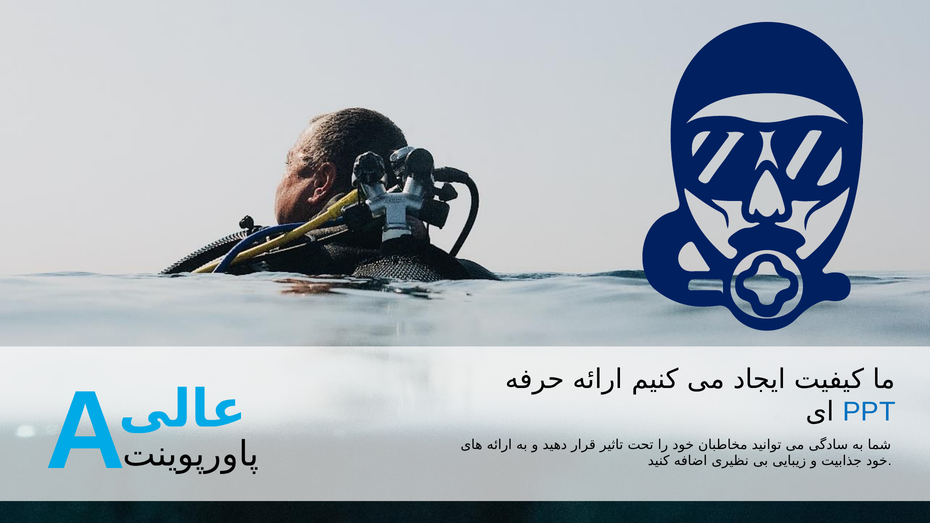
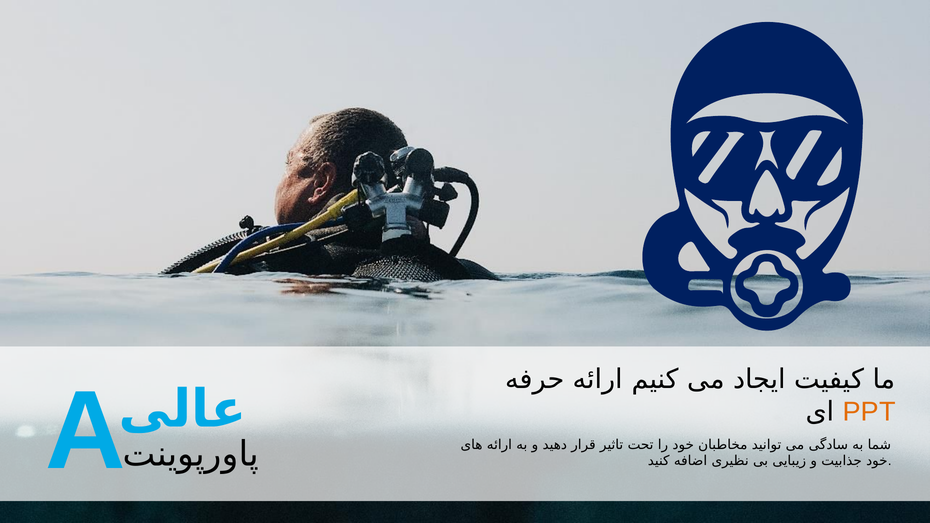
PPT colour: blue -> orange (869, 412)
